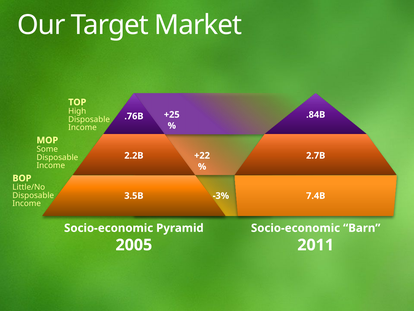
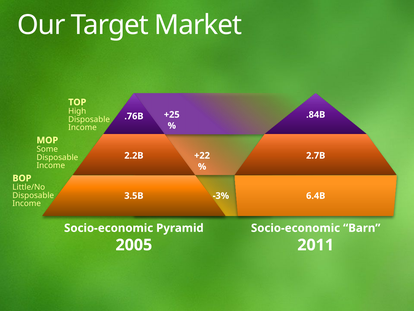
7.4B: 7.4B -> 6.4B (316, 195)
